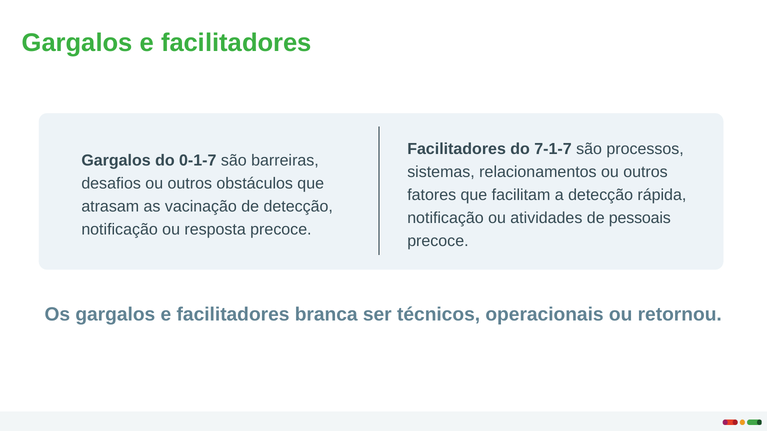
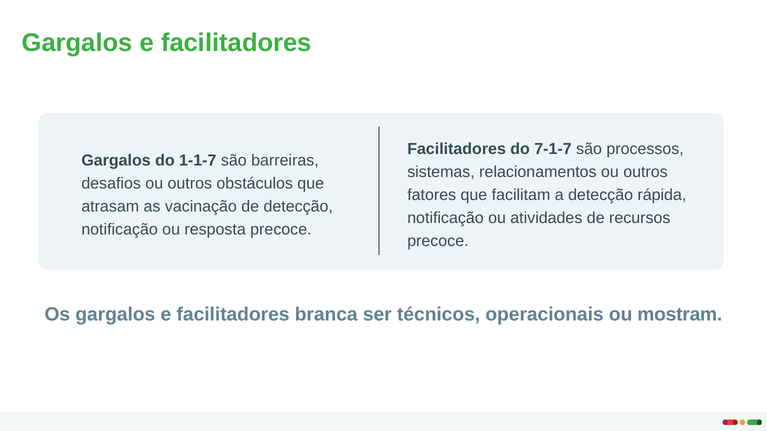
0-1-7: 0-1-7 -> 1-1-7 (198, 160)
pessoais: pessoais -> recursos (640, 218)
retornou: retornou -> mostram (680, 315)
